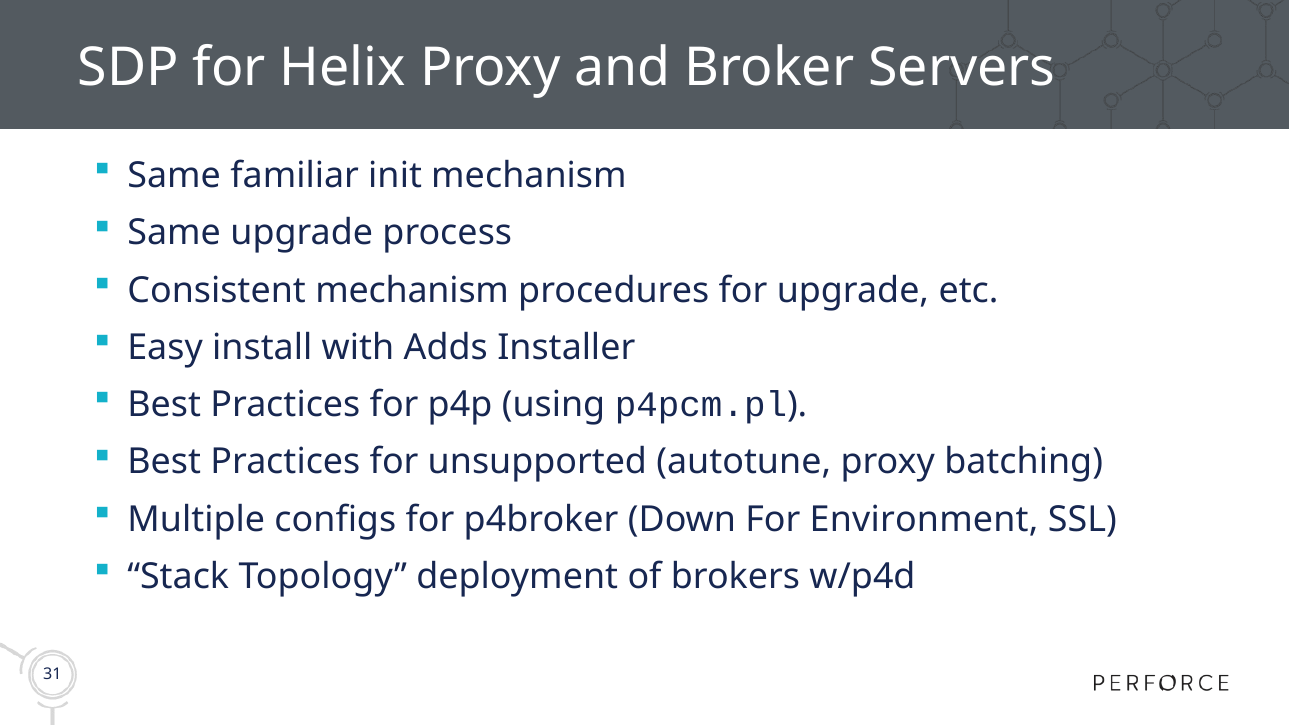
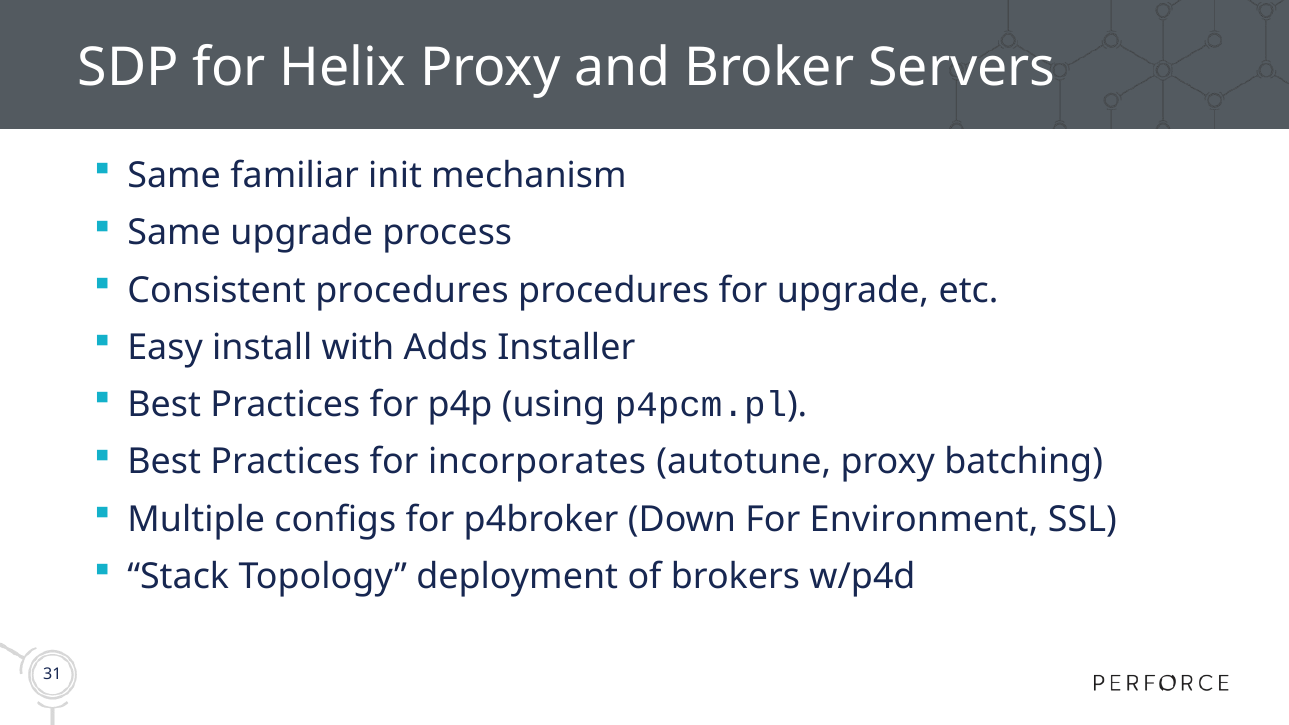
Consistent mechanism: mechanism -> procedures (412, 290)
unsupported: unsupported -> incorporates (537, 462)
